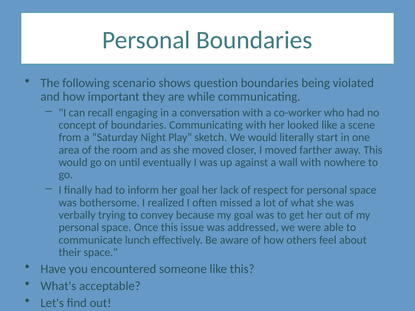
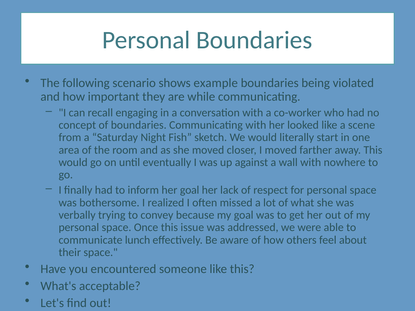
question: question -> example (216, 83)
Play: Play -> Fish (180, 138)
